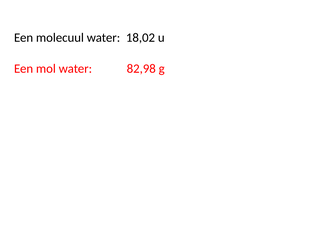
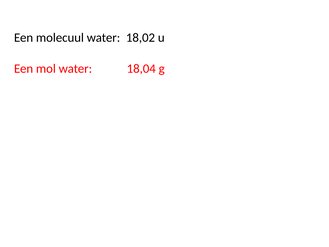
82,98: 82,98 -> 18,04 (141, 68)
